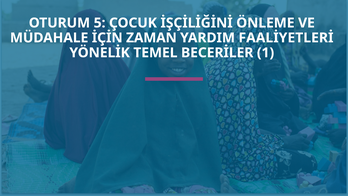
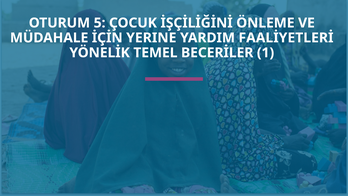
ZAMAN: ZAMAN -> YERINE (151, 38)
